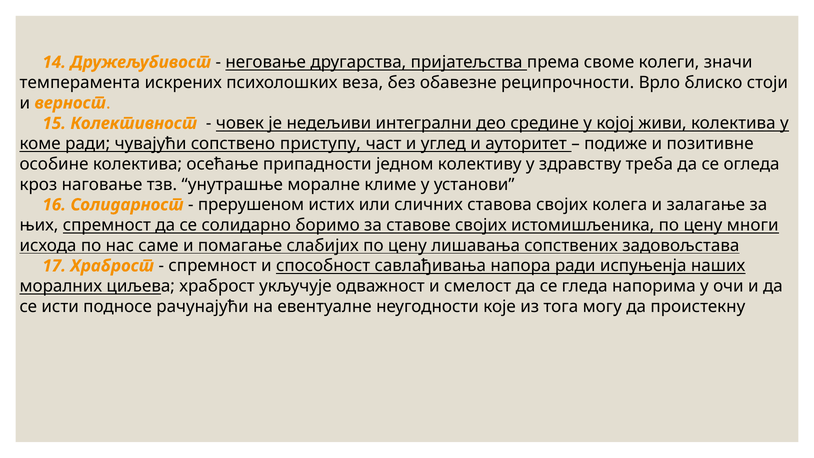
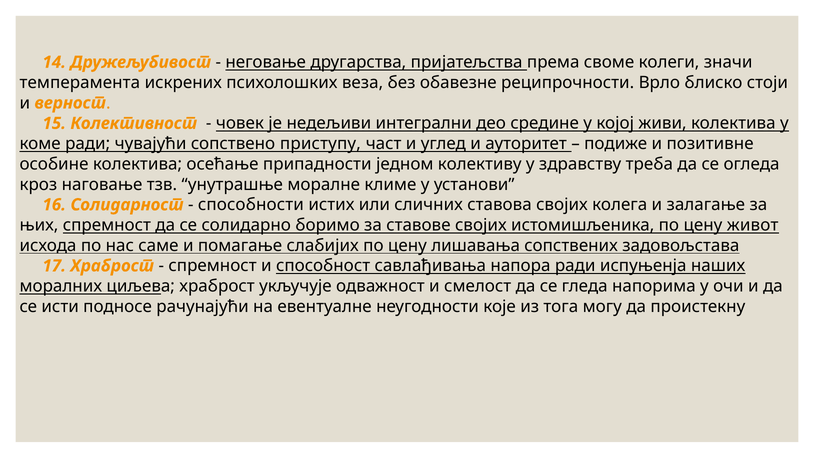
прерушеном: прерушеном -> способности (251, 205)
многи: многи -> живот (753, 225)
